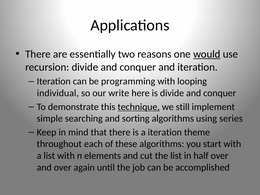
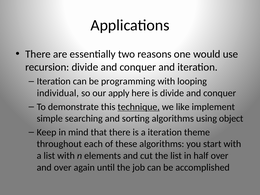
would underline: present -> none (207, 54)
write: write -> apply (119, 93)
still: still -> like (183, 107)
series: series -> object (231, 119)
